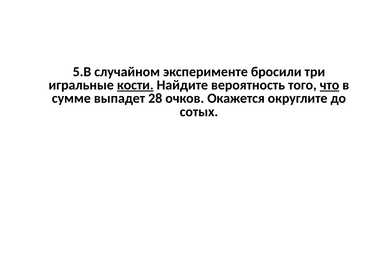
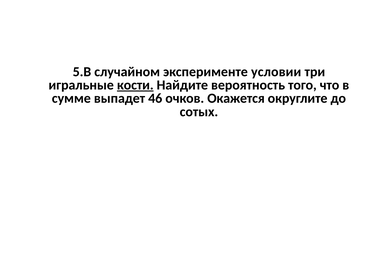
бросили: бросили -> условии (276, 72)
что underline: present -> none (330, 85)
28: 28 -> 46 (155, 98)
